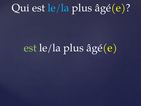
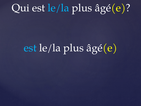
est colour: light green -> light blue (30, 48)
